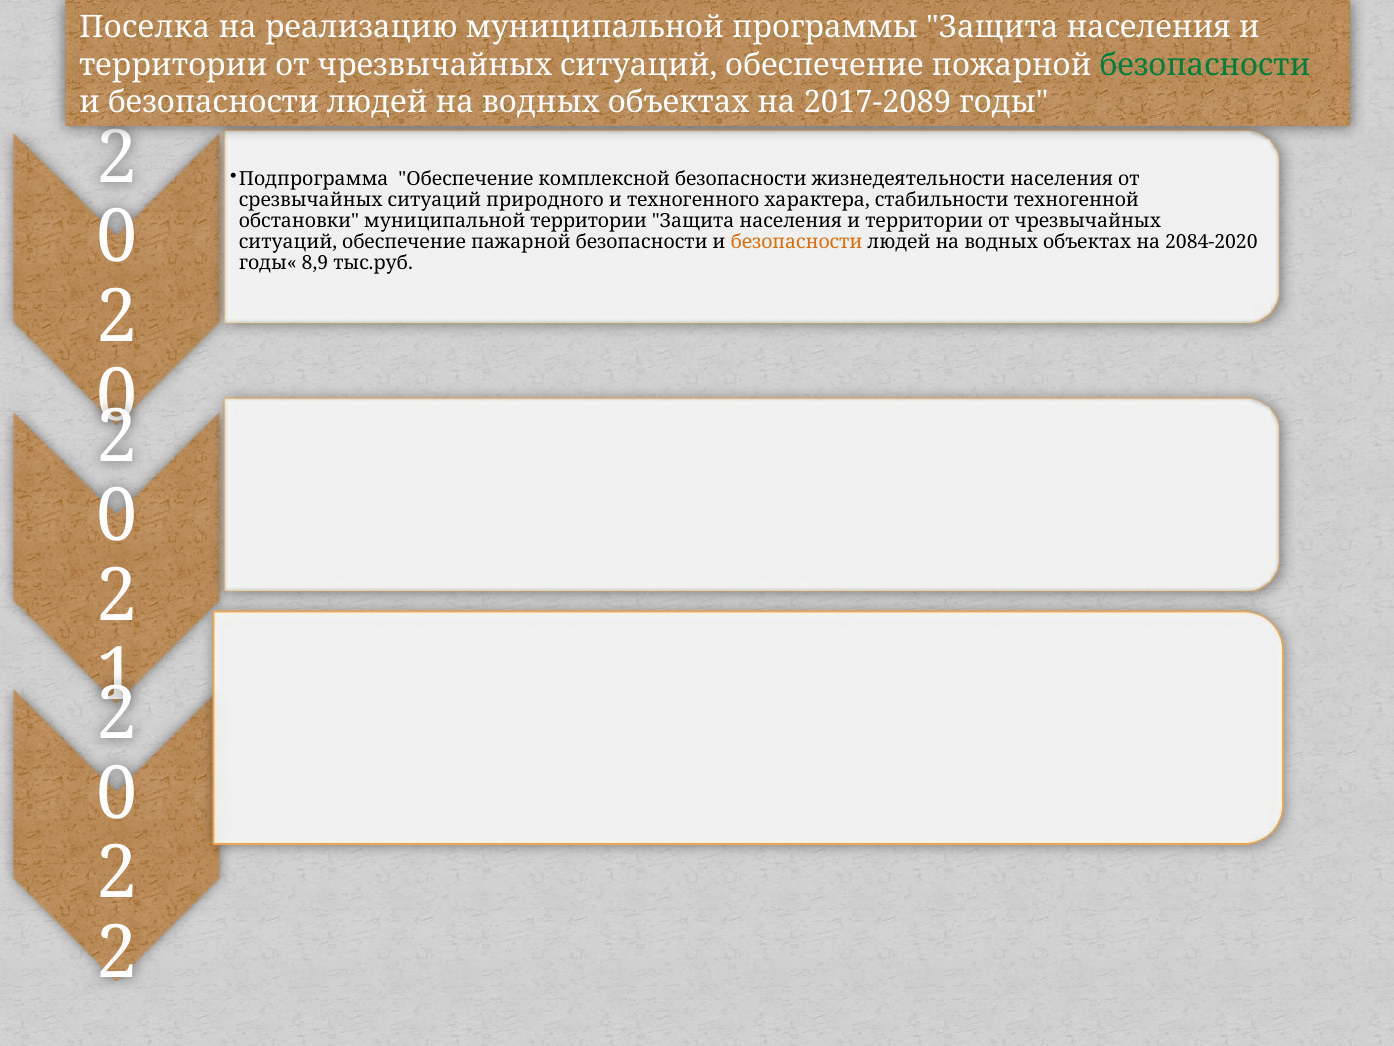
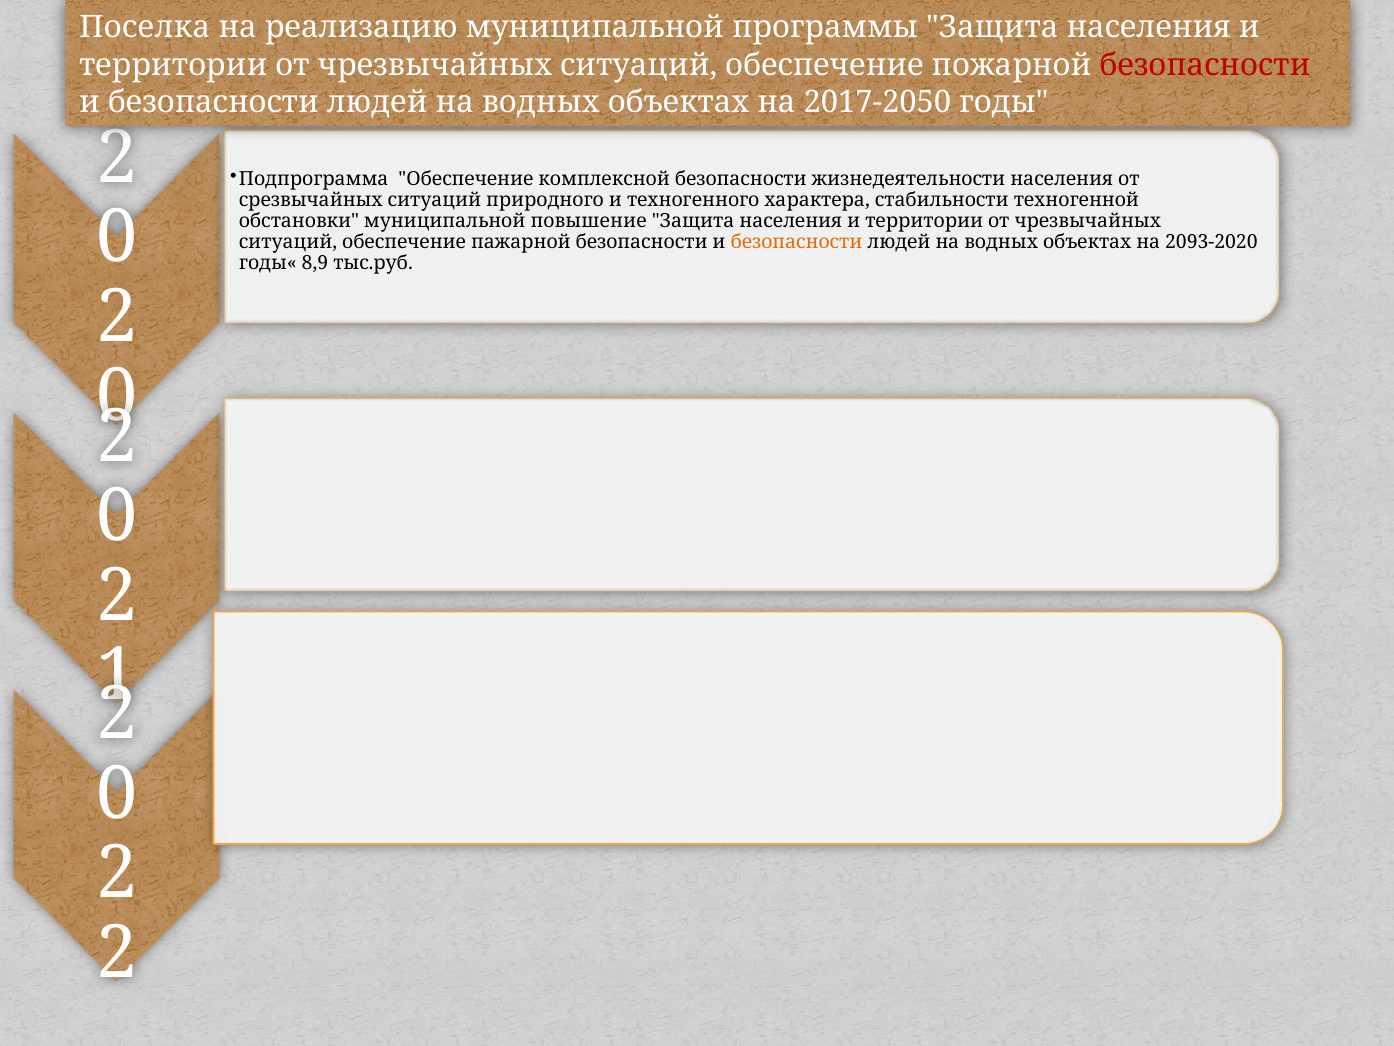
безопасности colour: green -> red (1205, 65)
2017-2089: 2017-2089 -> 2017-2050 (877, 102)
муниципальной территории: территории -> повышение (589, 221)
2084-2020: 2084-2020 -> 2093-2020 (1211, 242)
